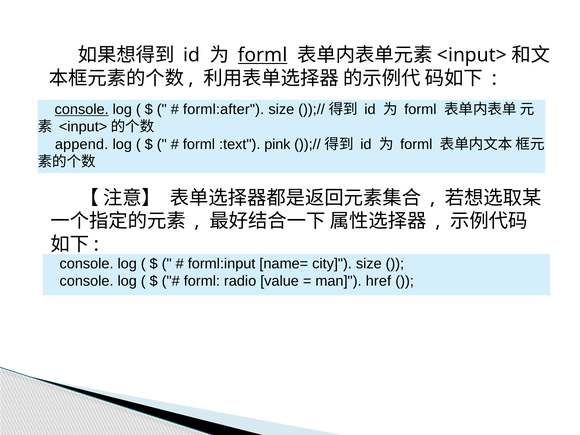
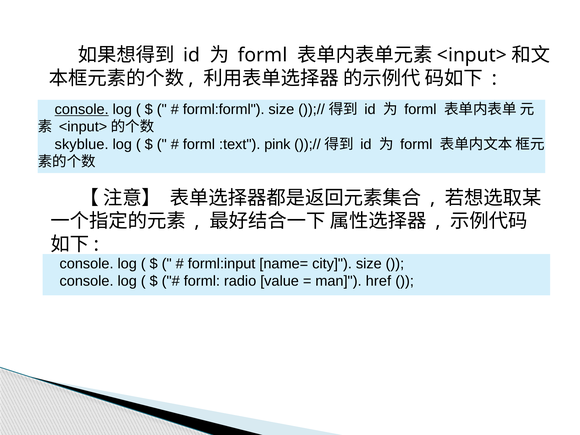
forml underline: present -> none (263, 55)
forml:after: forml:after -> forml:forml (224, 109)
append: append -> skyblue (82, 144)
